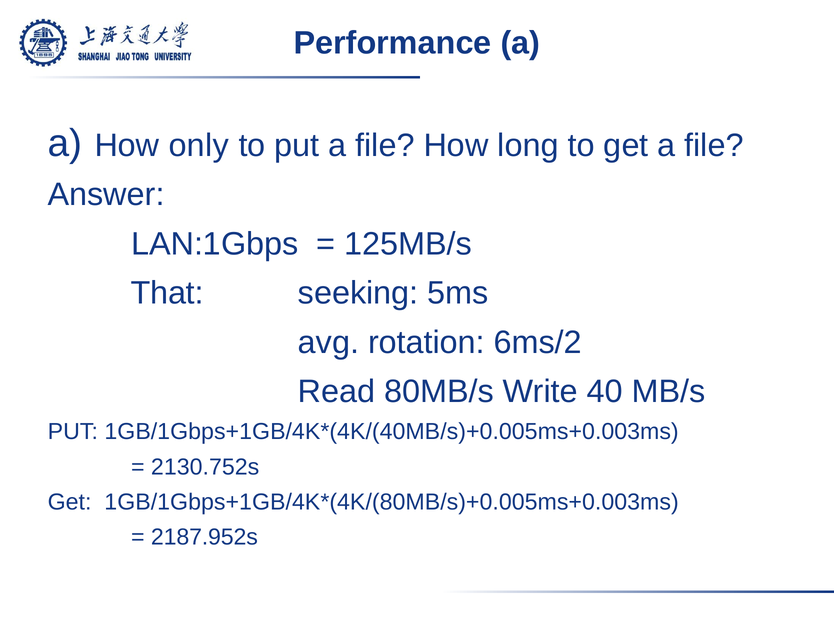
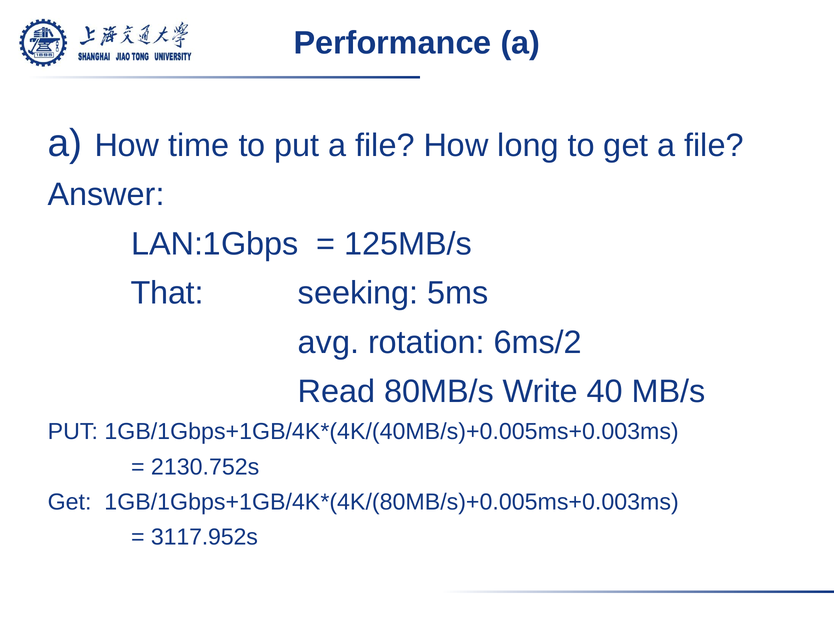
only: only -> time (199, 145)
2187.952s: 2187.952s -> 3117.952s (204, 538)
